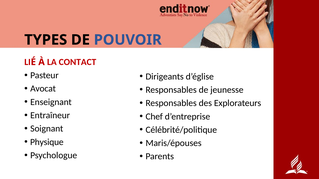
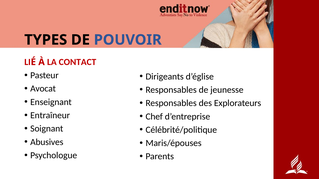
Physique: Physique -> Abusives (47, 142)
